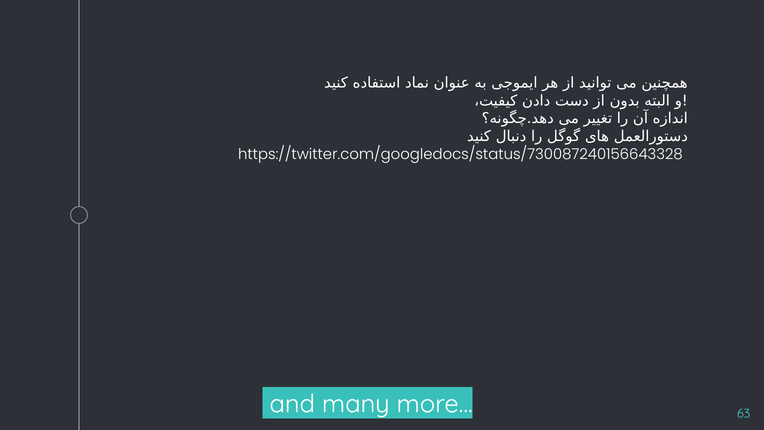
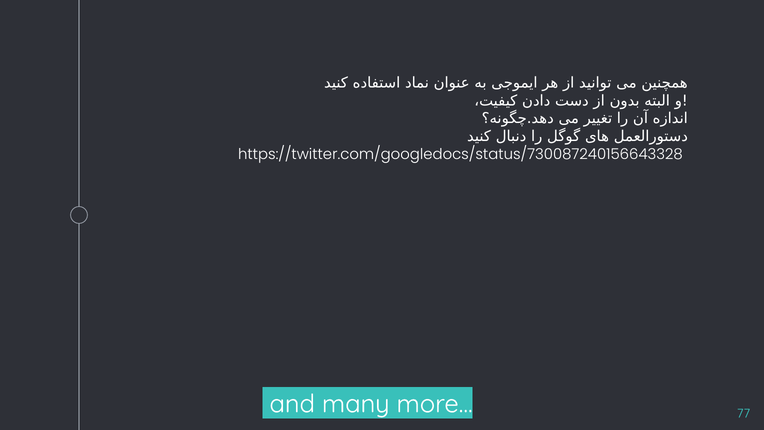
63: 63 -> 77 (744, 413)
